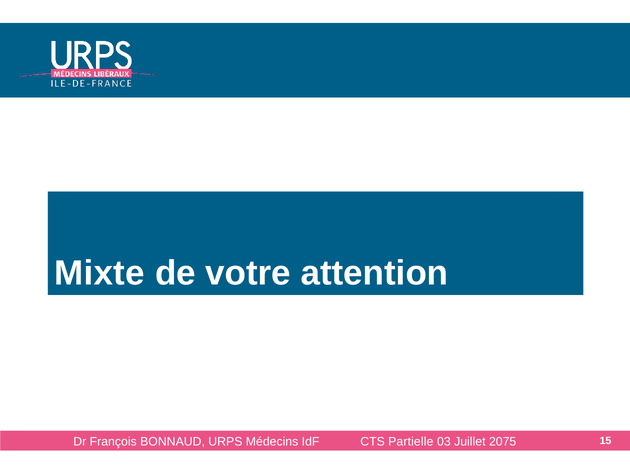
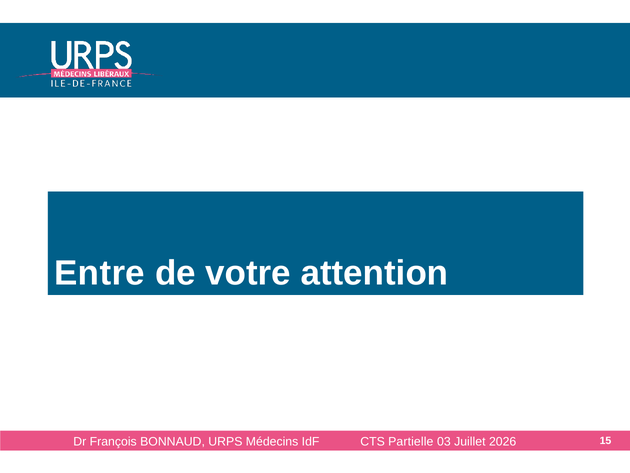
Mixte: Mixte -> Entre (100, 273)
2075: 2075 -> 2026 (503, 441)
